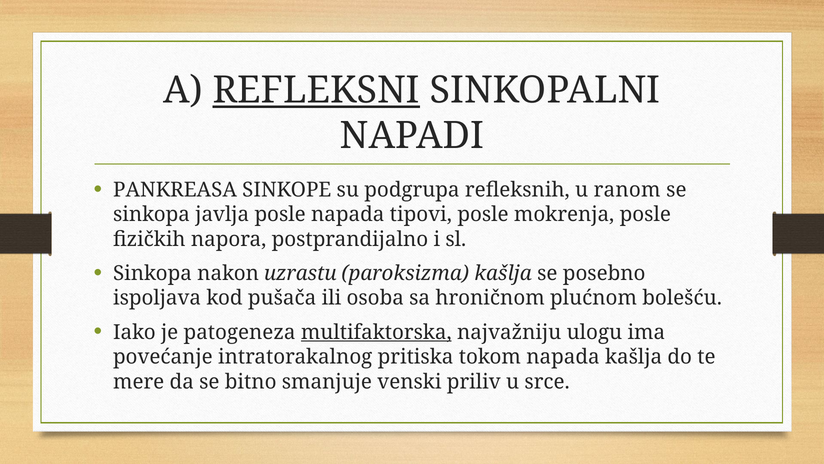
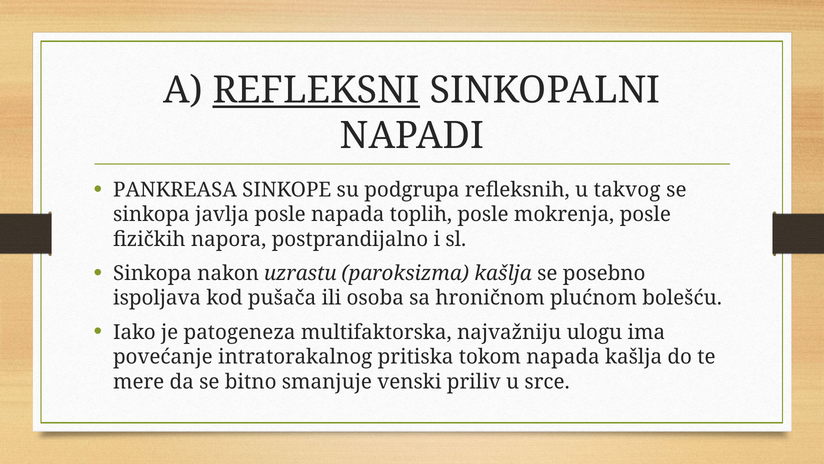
ranom: ranom -> takvog (627, 190)
tipovi: tipovi -> toplih (421, 214)
multifaktorska underline: present -> none (376, 332)
